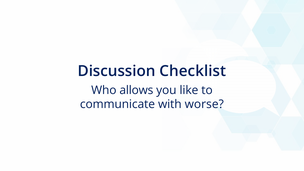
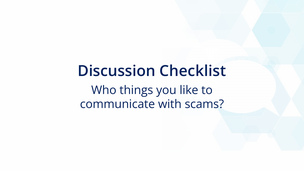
allows: allows -> things (136, 90)
worse: worse -> scams (204, 104)
